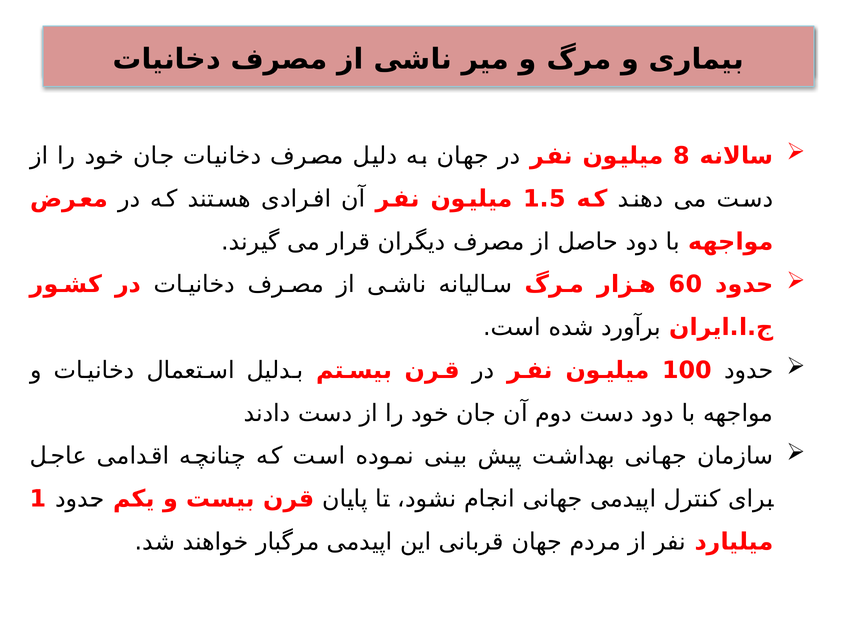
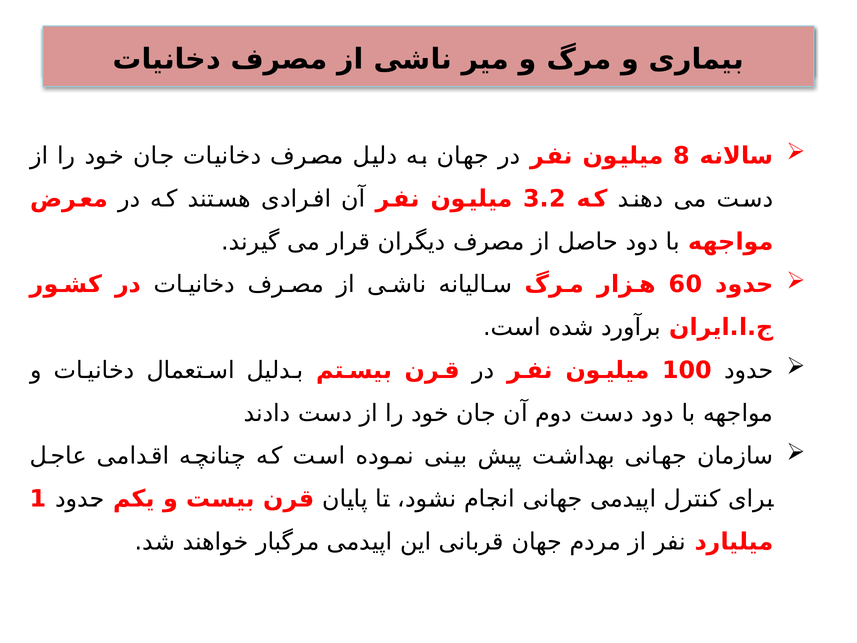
1.5: 1.5 -> 3.2 (545, 199)
